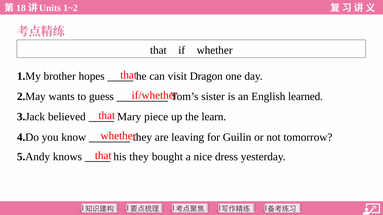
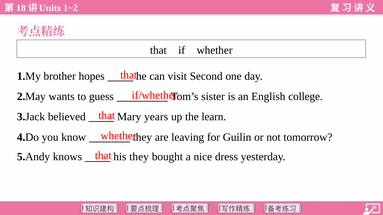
Dragon: Dragon -> Second (206, 76)
learned: learned -> college (305, 97)
piece: piece -> years (156, 117)
